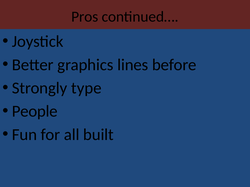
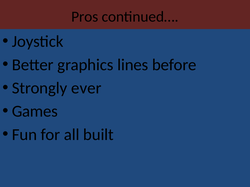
type: type -> ever (86, 88)
People: People -> Games (35, 112)
